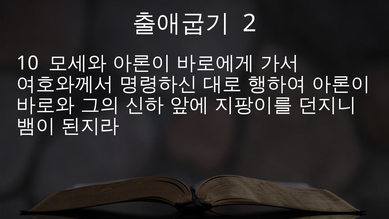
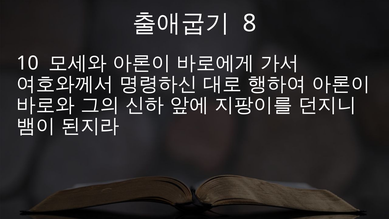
2: 2 -> 8 (250, 23)
